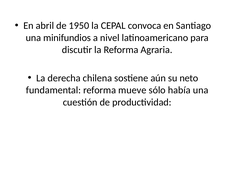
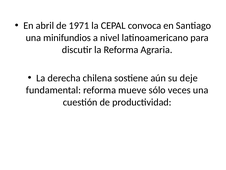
1950: 1950 -> 1971 (79, 26)
neto: neto -> deje (189, 78)
había: había -> veces (179, 90)
